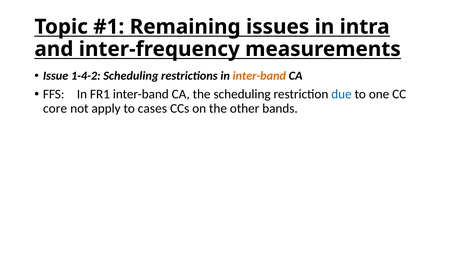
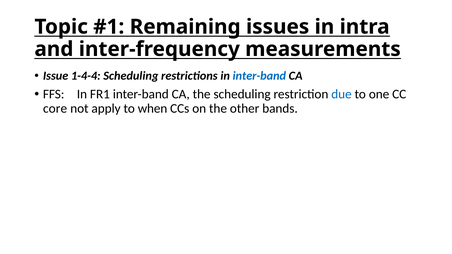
1-4-2: 1-4-2 -> 1-4-4 (86, 76)
inter-band colour: orange -> blue (259, 76)
cases: cases -> when (153, 109)
